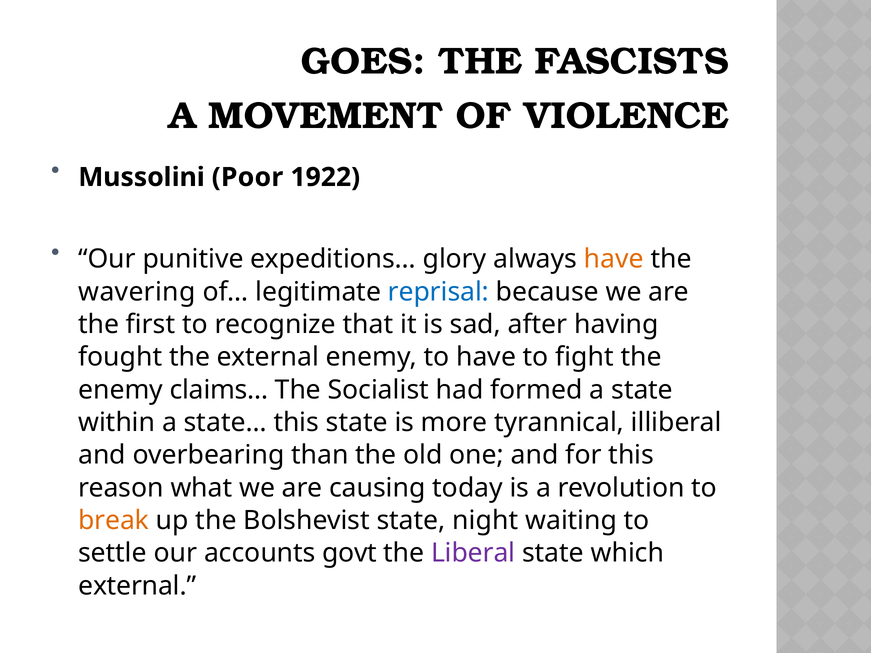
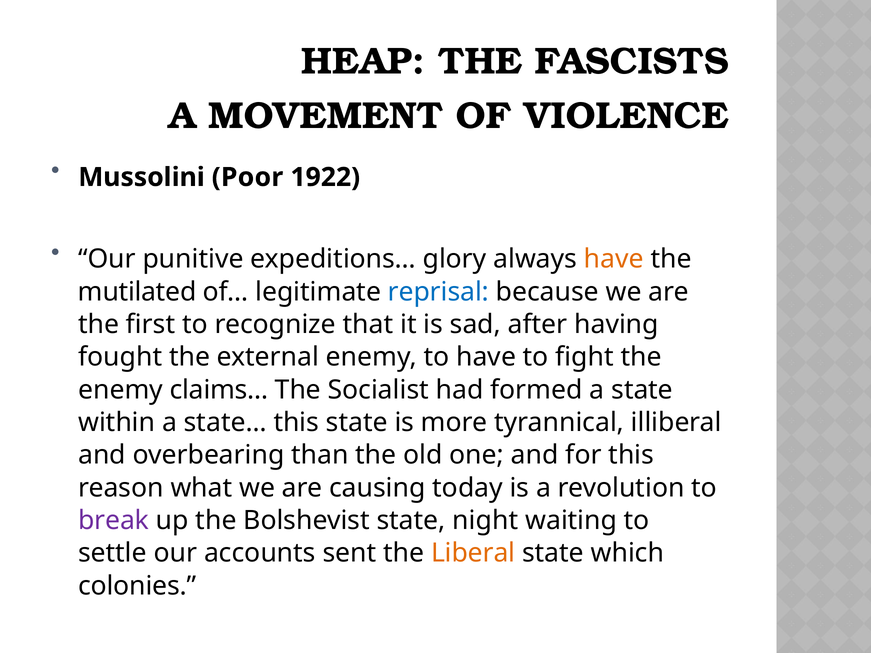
GOES: GOES -> HEAP (363, 61)
wavering: wavering -> mutilated (137, 292)
break colour: orange -> purple (114, 521)
govt: govt -> sent (349, 553)
Liberal colour: purple -> orange (473, 553)
external: external -> colonies (137, 586)
